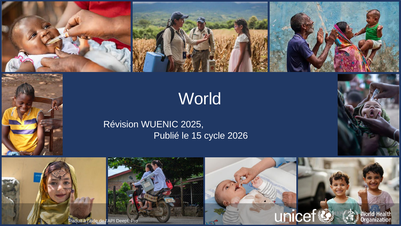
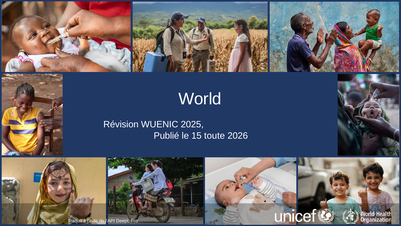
cycle: cycle -> toute (215, 135)
